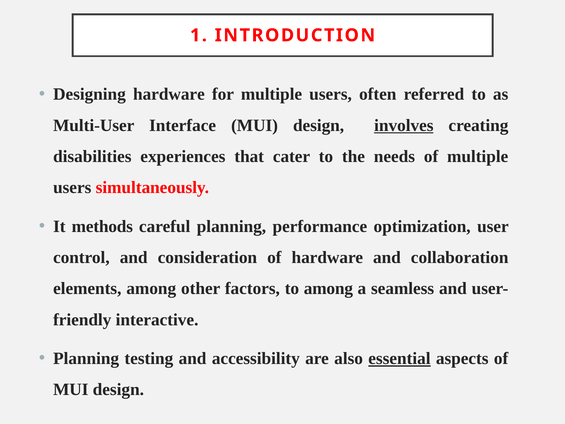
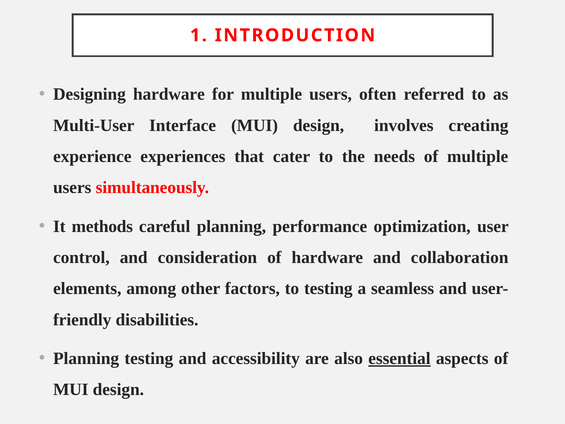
involves underline: present -> none (404, 125)
disabilities: disabilities -> experience (92, 156)
to among: among -> testing (328, 288)
interactive: interactive -> disabilities (157, 319)
